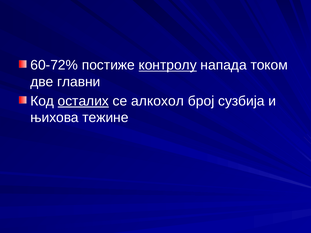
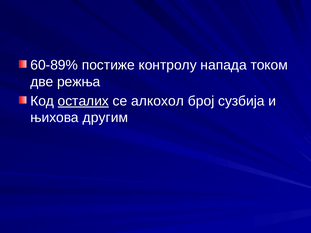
60-72%: 60-72% -> 60-89% (54, 65)
контролу underline: present -> none (168, 65)
главни: главни -> режња (79, 82)
тежине: тежине -> другим (105, 118)
